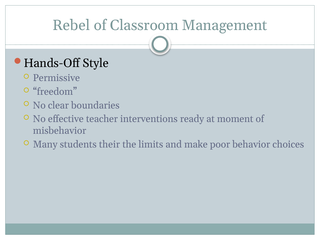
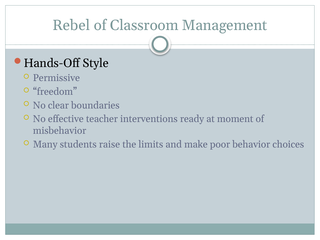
their: their -> raise (109, 144)
